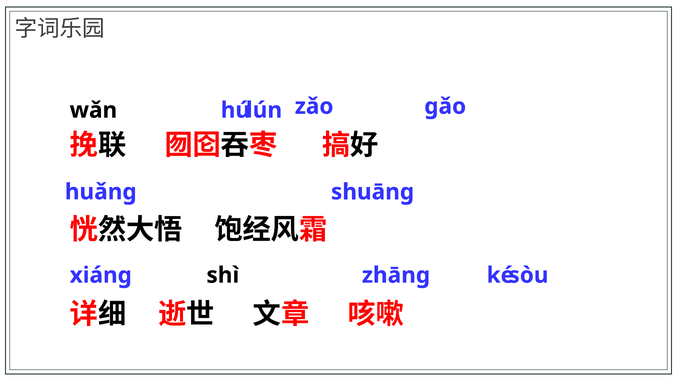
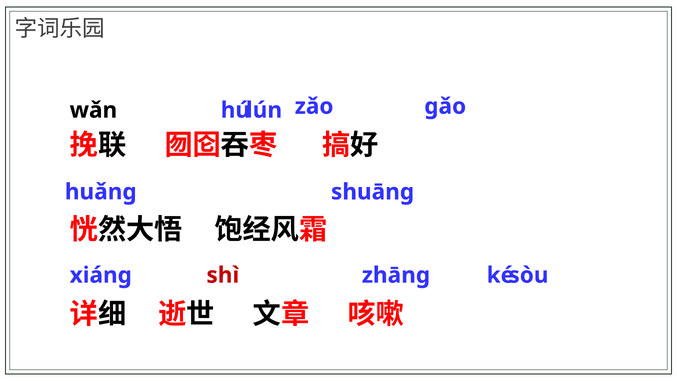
shì colour: black -> red (223, 275)
